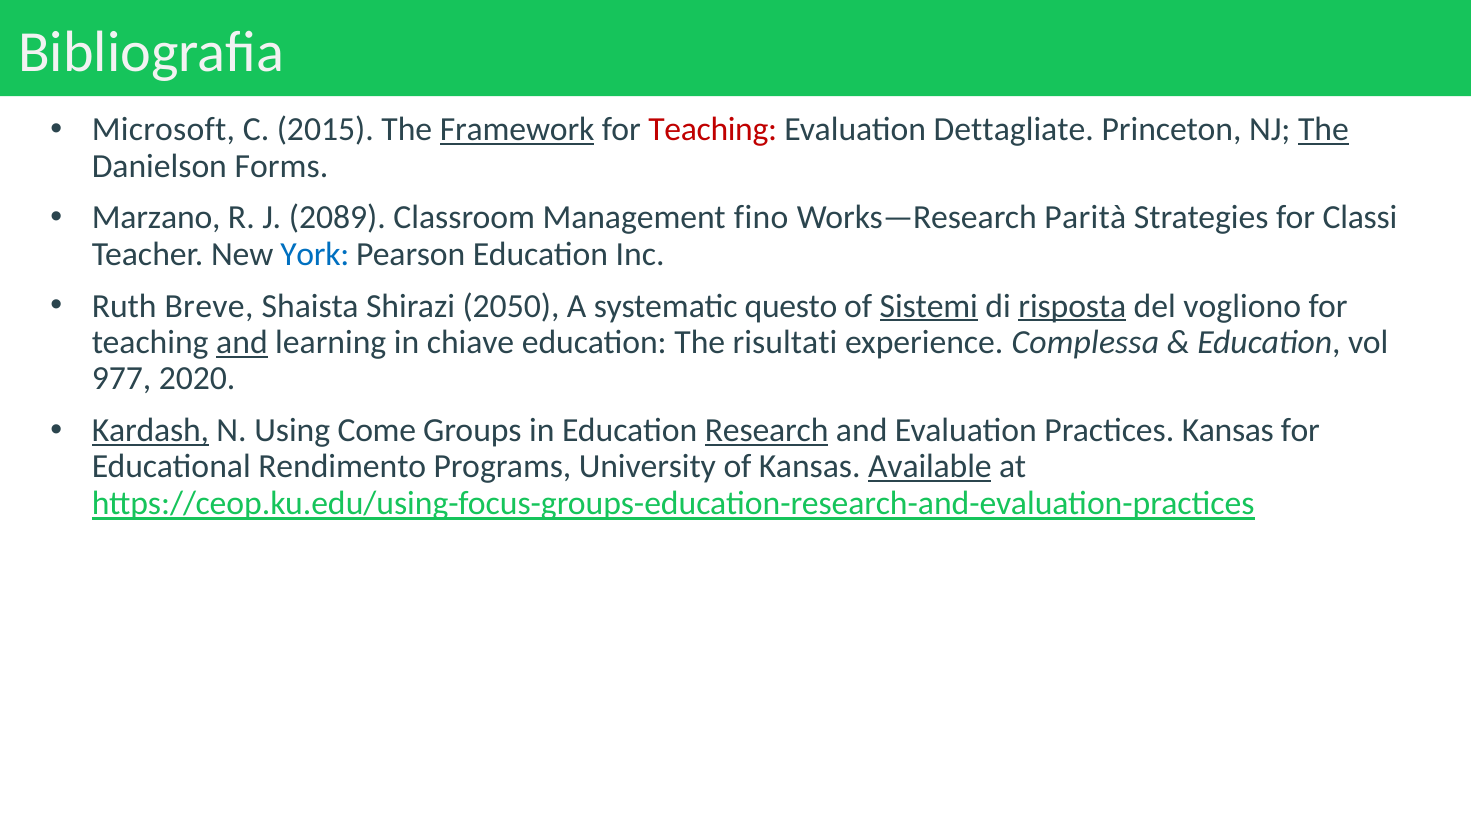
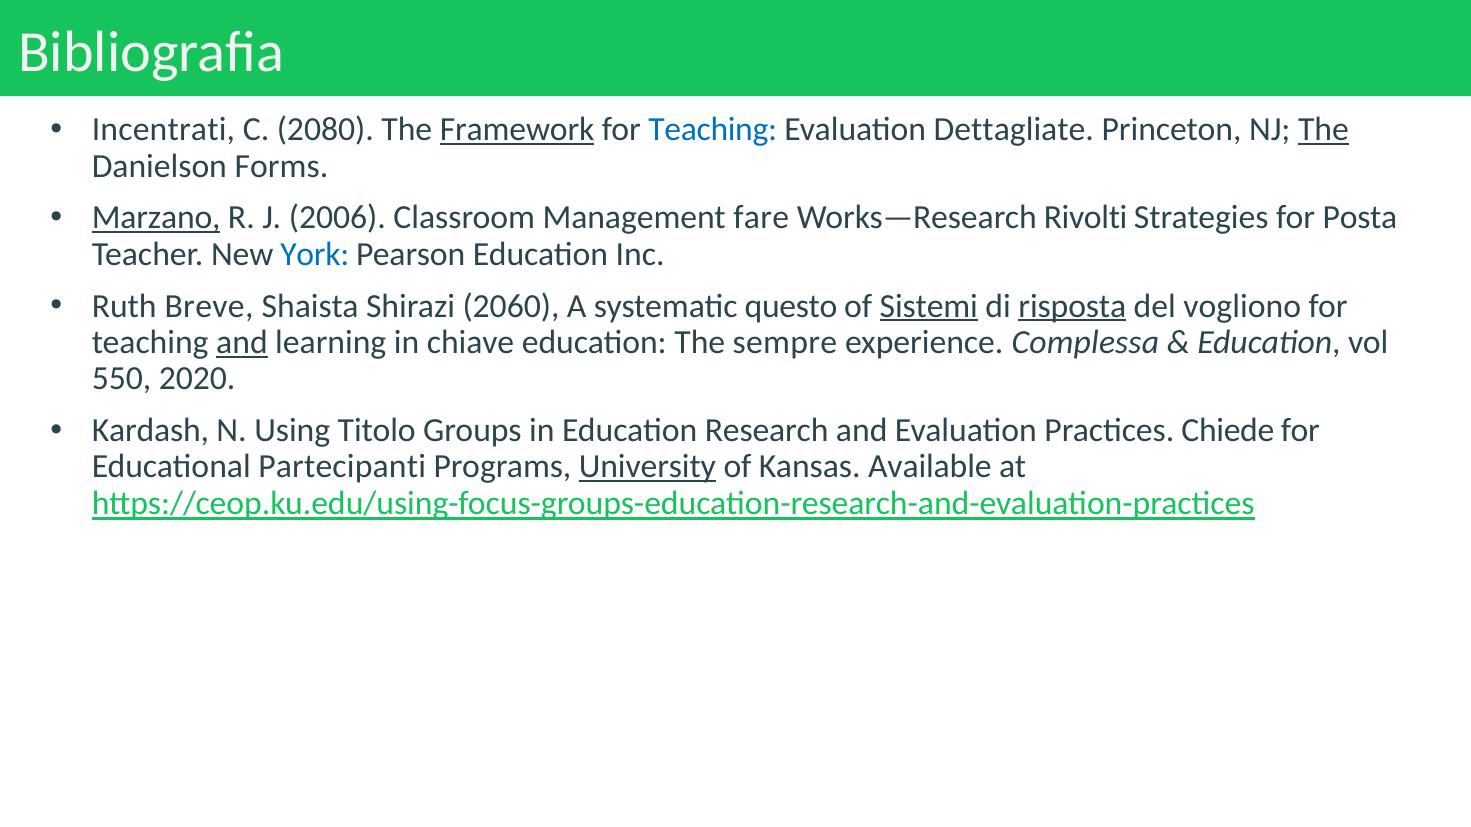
Microsoft: Microsoft -> Incentrati (163, 130)
2015: 2015 -> 2080 (325, 130)
Teaching colour: red -> blue (713, 130)
Marzano underline: none -> present (156, 218)
2089: 2089 -> 2006 (337, 218)
fino: fino -> fare (761, 218)
Parità: Parità -> Rivolti (1086, 218)
Classi: Classi -> Posta (1360, 218)
2050: 2050 -> 2060 (511, 306)
risultati: risultati -> sempre (785, 343)
977: 977 -> 550 (122, 379)
Kardash underline: present -> none (150, 431)
Come: Come -> Titolo (377, 431)
Research underline: present -> none (767, 431)
Practices Kansas: Kansas -> Chiede (1228, 431)
Rendimento: Rendimento -> Partecipanti (342, 467)
University underline: none -> present (647, 467)
Available underline: present -> none (930, 467)
